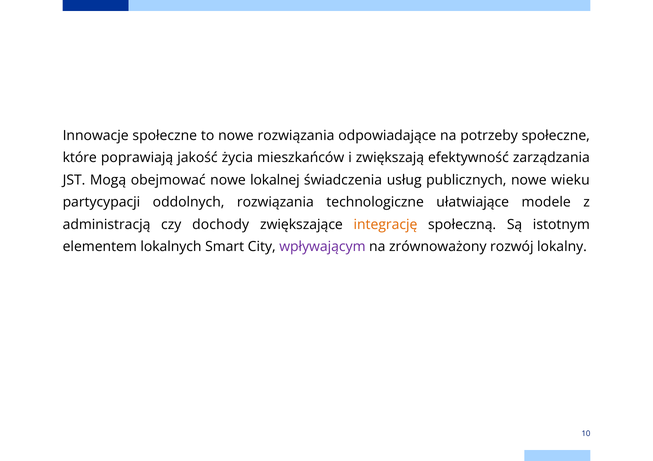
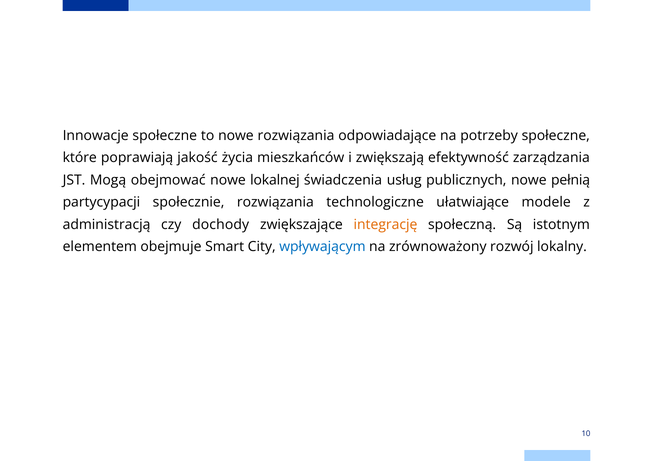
wieku: wieku -> pełnią (571, 180)
oddolnych: oddolnych -> społecznie (189, 203)
lokalnych: lokalnych -> obejmuje (171, 247)
wpływającym colour: purple -> blue (322, 247)
